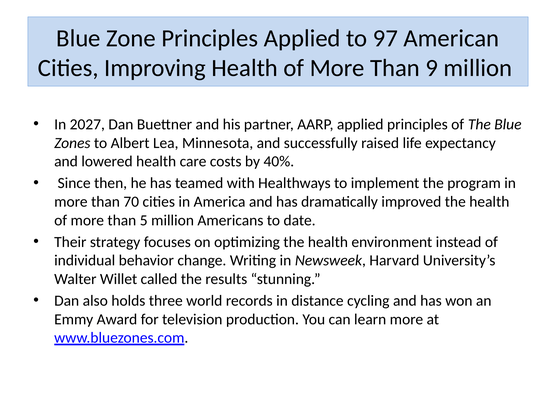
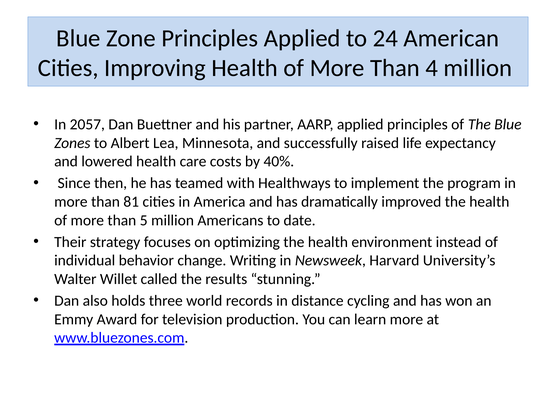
97: 97 -> 24 (385, 38)
9: 9 -> 4 (432, 68)
2027: 2027 -> 2057 (87, 124)
70: 70 -> 81 (131, 202)
